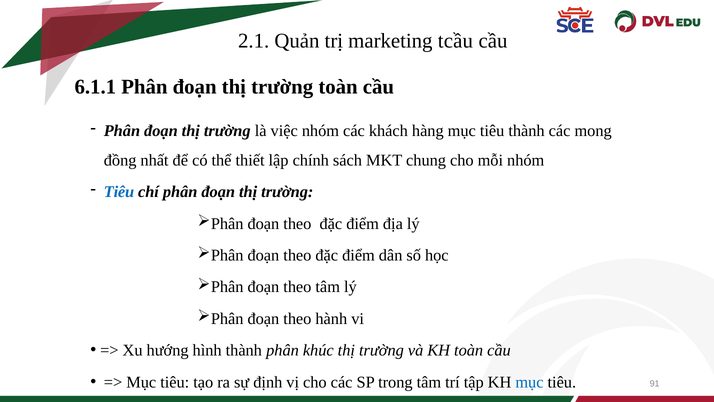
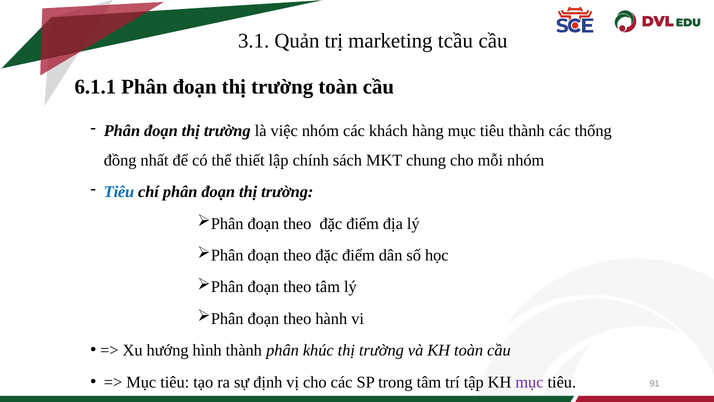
2.1: 2.1 -> 3.1 (254, 41)
mong: mong -> thống (593, 131)
mục colour: blue -> purple (529, 382)
